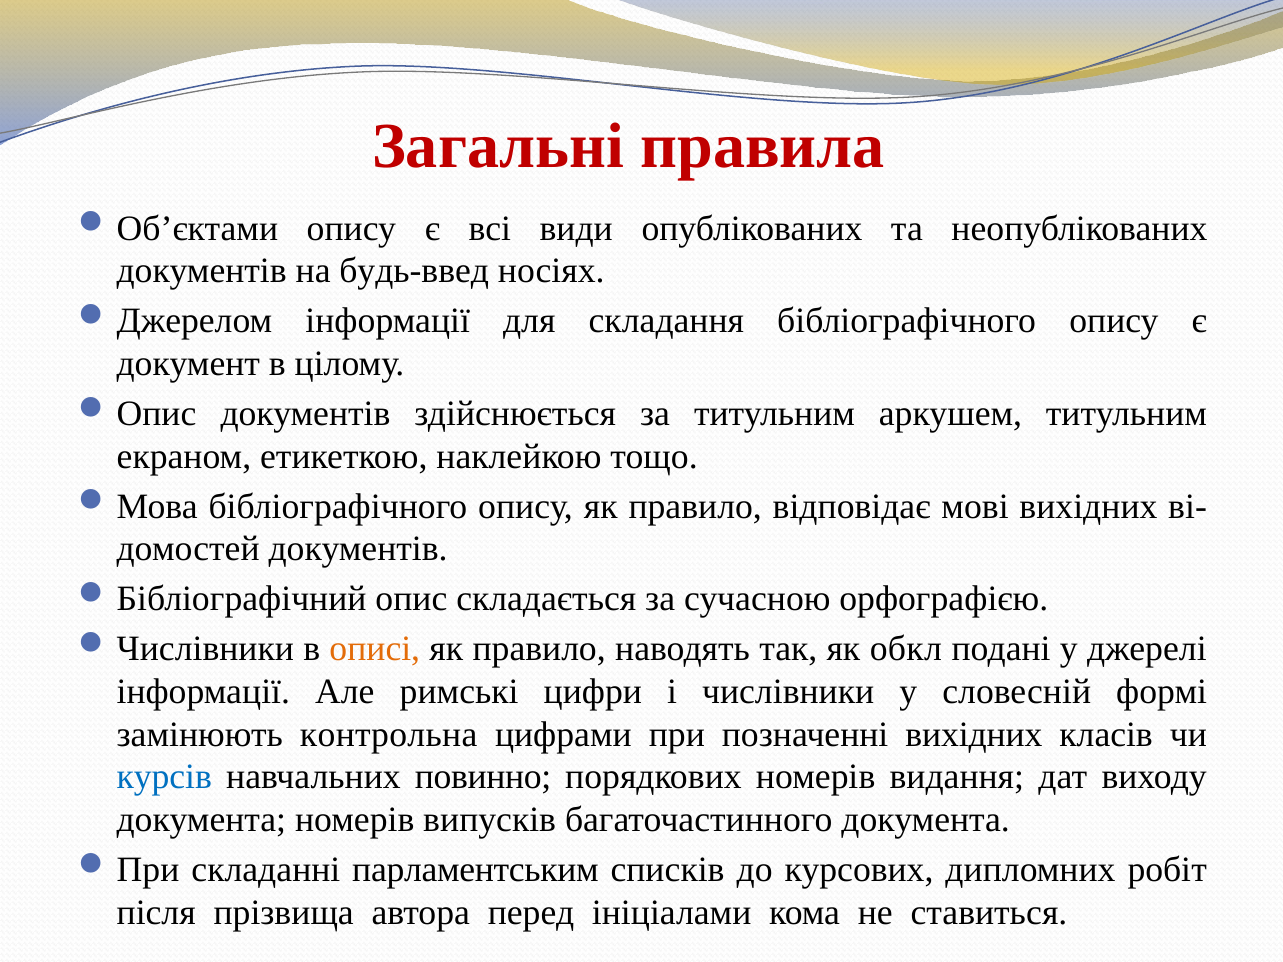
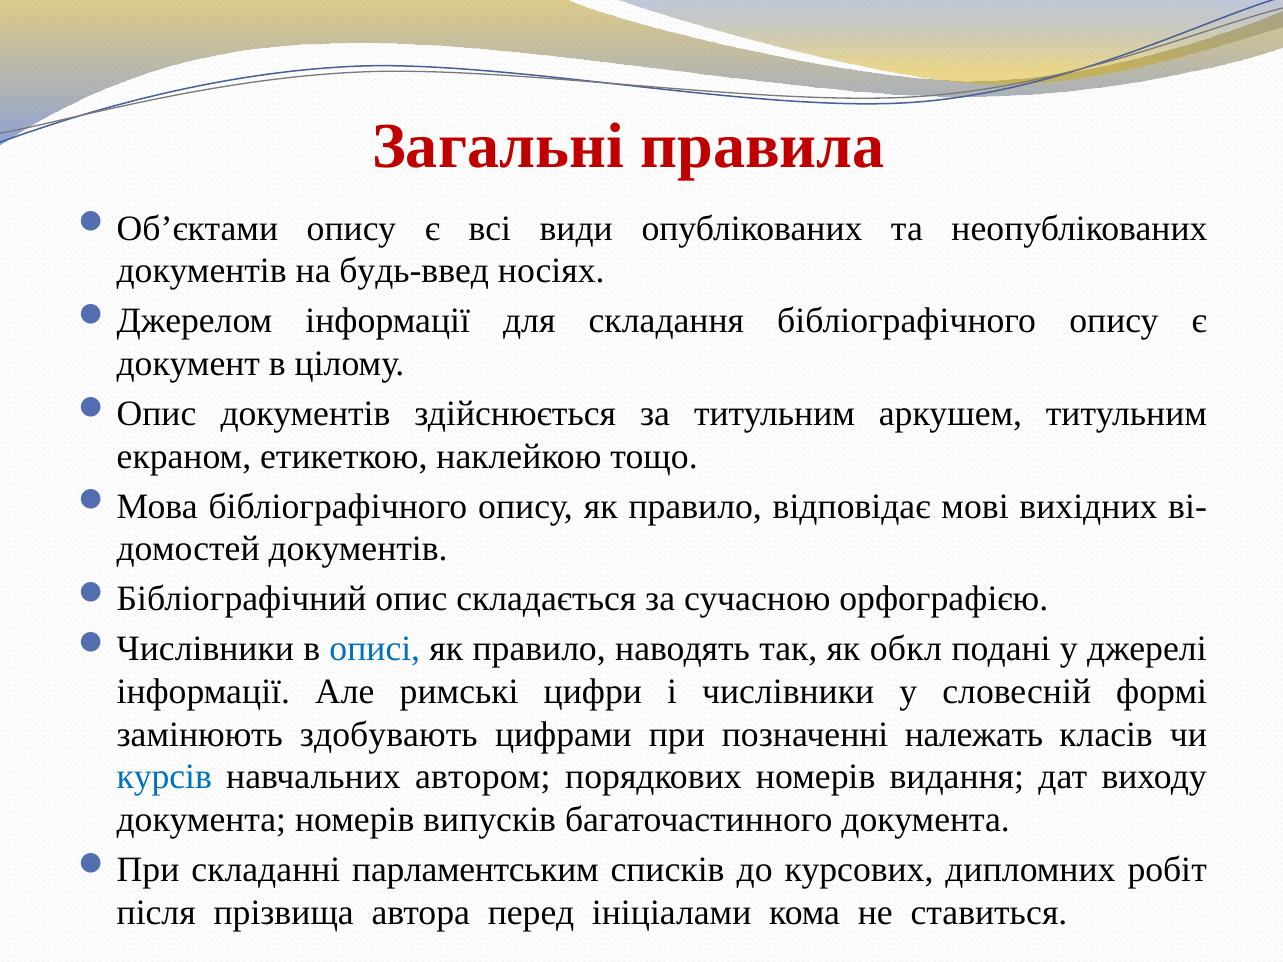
описі colour: orange -> blue (375, 649)
контрольна: контрольна -> здобувають (389, 735)
позначенні вихідних: вихідних -> належать (974, 735)
повинно: повинно -> автором (483, 777)
